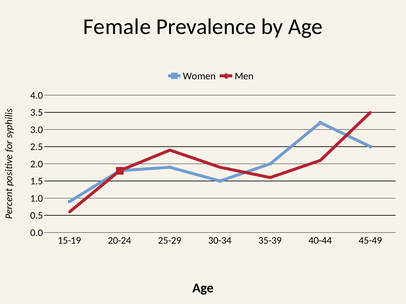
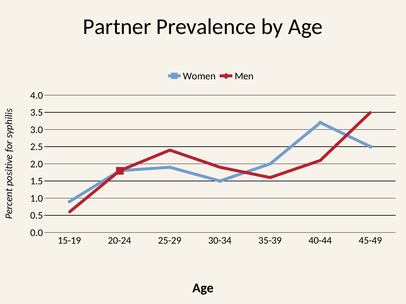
Female: Female -> Partner (117, 27)
